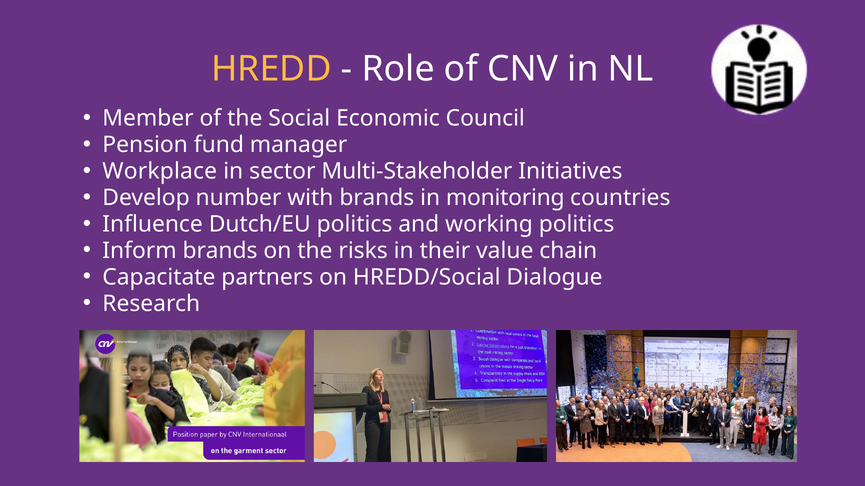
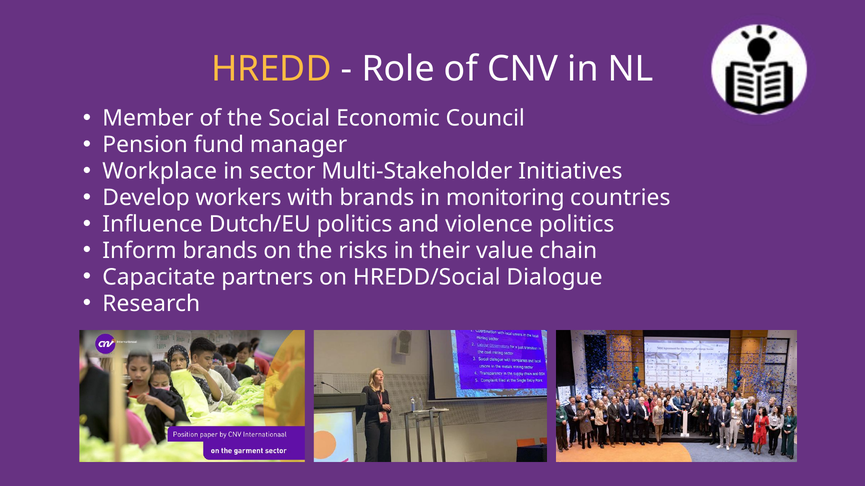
number: number -> workers (239, 198)
working: working -> violence (489, 224)
